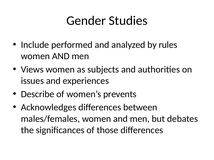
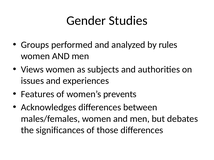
Include: Include -> Groups (35, 45)
Describe: Describe -> Features (38, 94)
